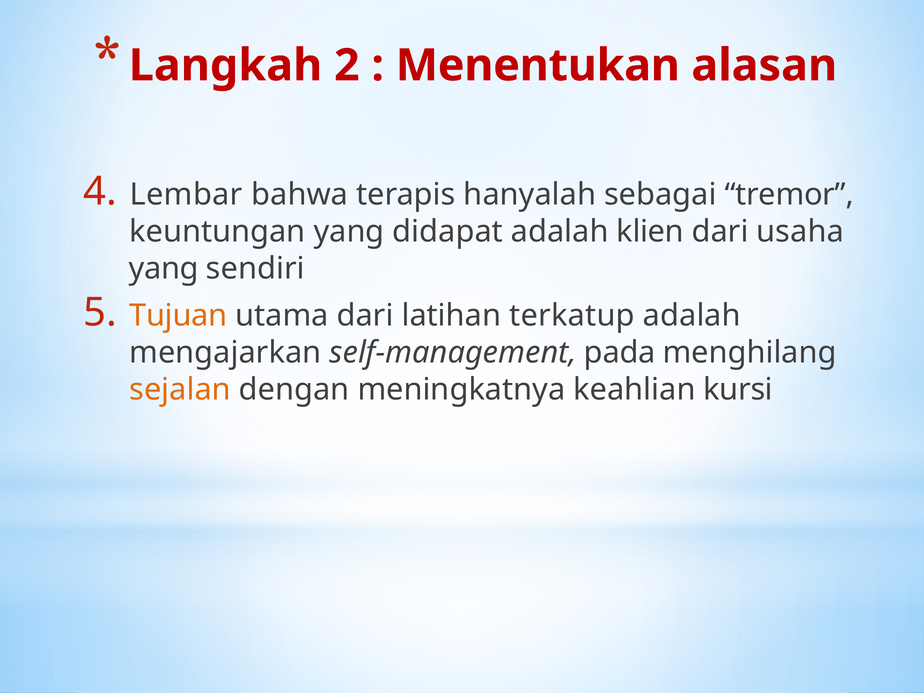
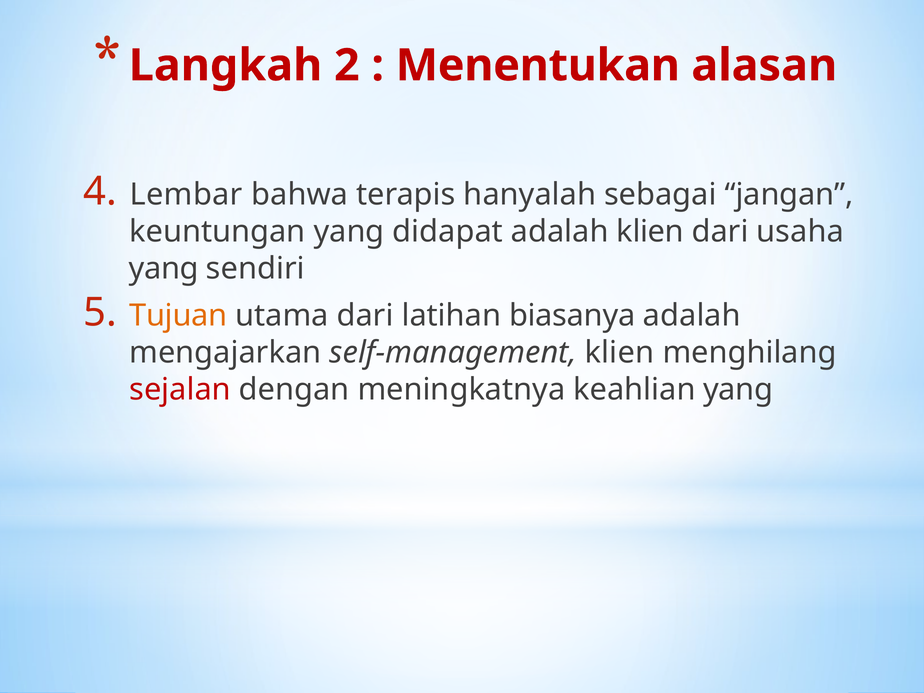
tremor: tremor -> jangan (789, 195)
terkatup: terkatup -> biasanya (572, 316)
self-management pada: pada -> klien (619, 353)
sejalan colour: orange -> red (180, 389)
keahlian kursi: kursi -> yang (738, 389)
